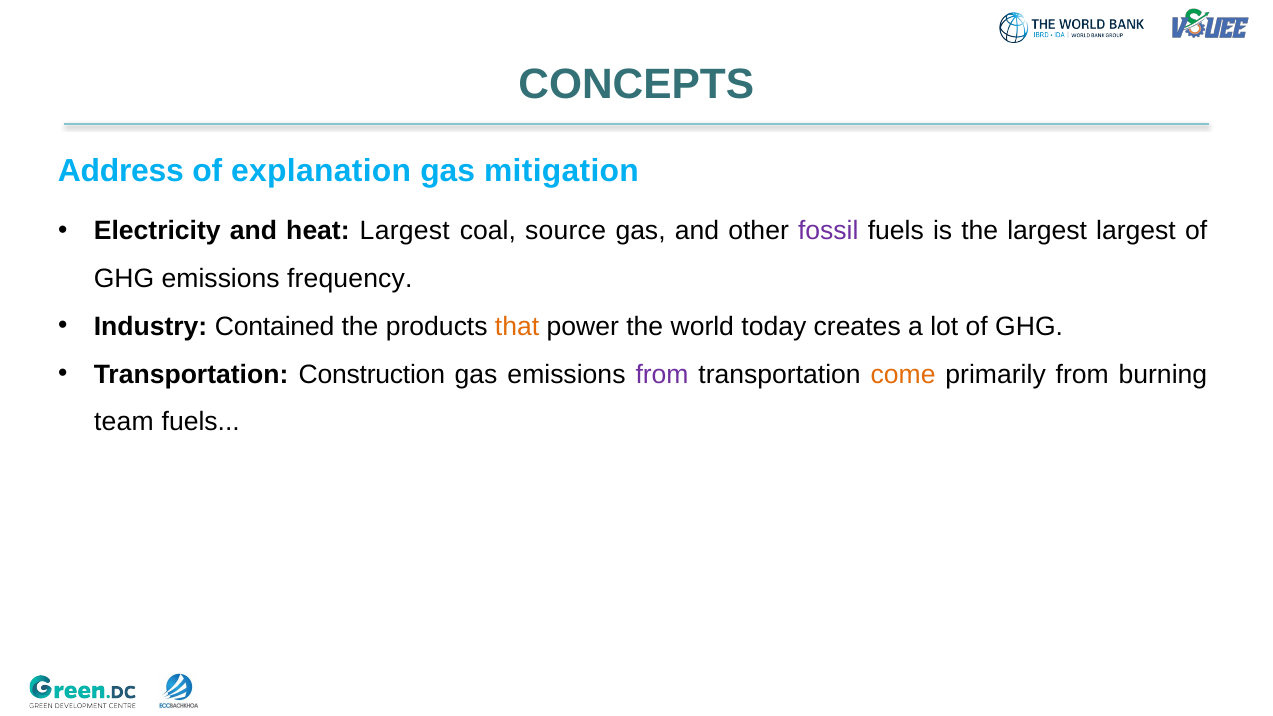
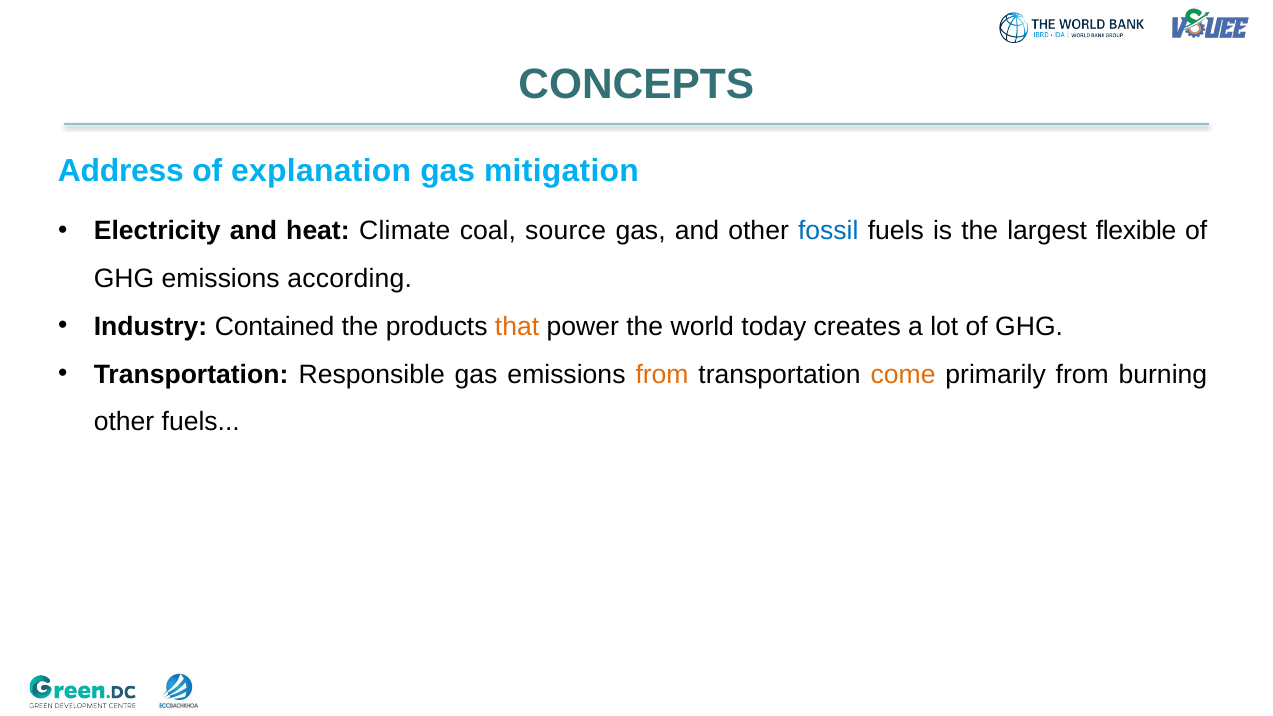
heat Largest: Largest -> Climate (405, 231)
fossil colour: purple -> blue (828, 231)
largest largest: largest -> flexible (1136, 231)
frequency: frequency -> according (350, 279)
Construction: Construction -> Responsible (372, 374)
from colour: purple -> orange (662, 374)
team: team -> other (124, 422)
